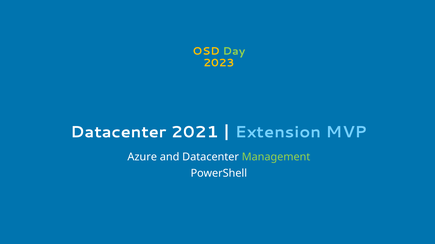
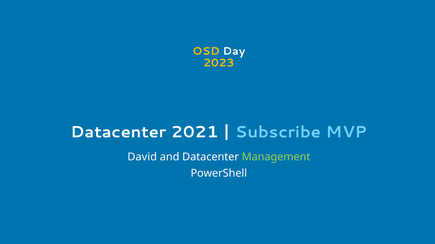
Day colour: light green -> white (234, 51)
Extension: Extension -> Subscribe (278, 132)
Azure: Azure -> David (142, 158)
